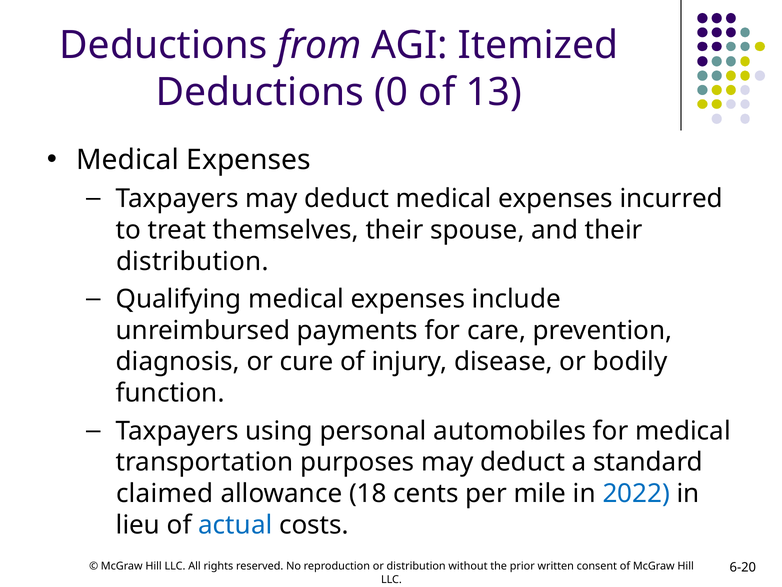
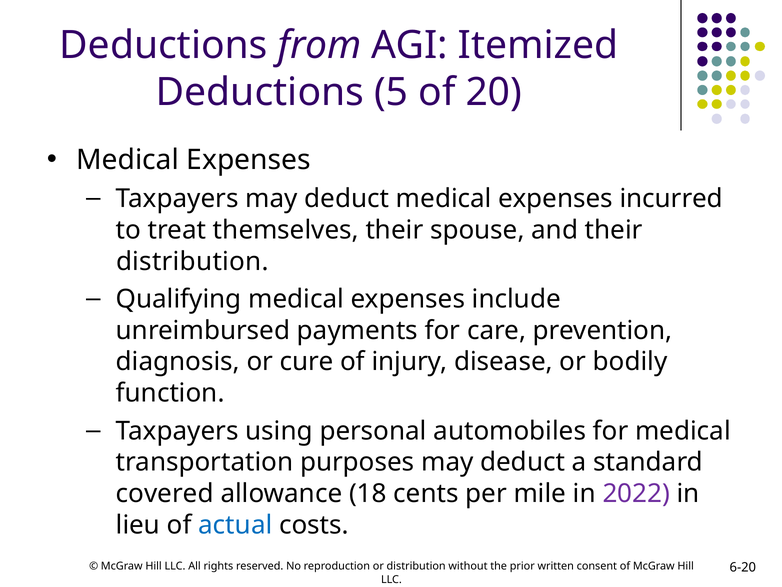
0: 0 -> 5 (391, 92)
13: 13 -> 20 (494, 92)
claimed: claimed -> covered (165, 493)
2022 colour: blue -> purple (636, 493)
